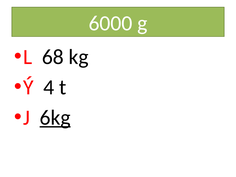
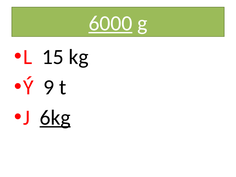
6000 underline: none -> present (110, 23)
68: 68 -> 15 (53, 57)
4: 4 -> 9 (49, 87)
